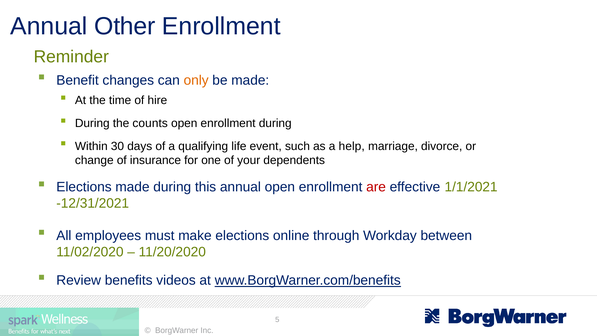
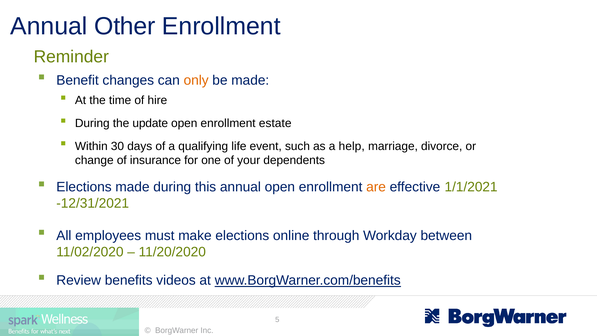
counts: counts -> update (150, 123)
enrollment during: during -> estate (275, 123)
are colour: red -> orange (376, 187)
